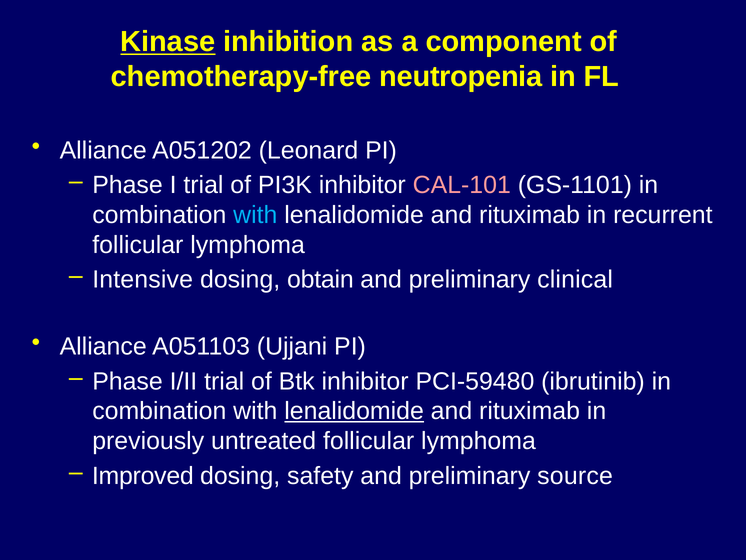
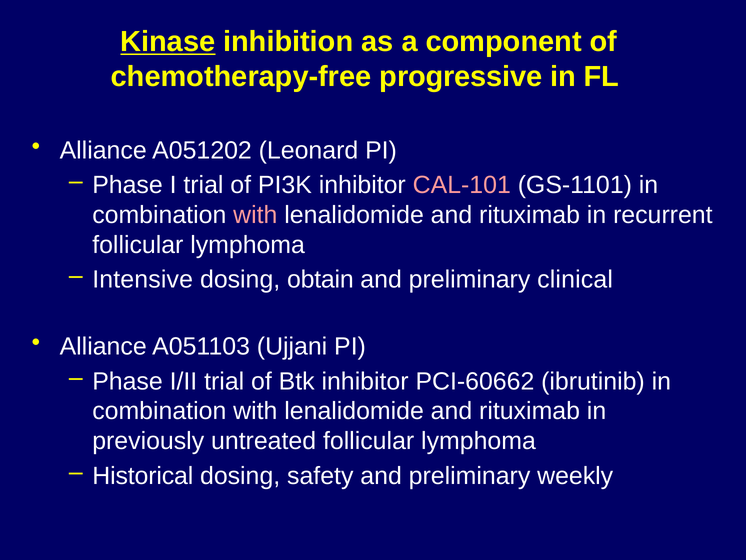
neutropenia: neutropenia -> progressive (461, 77)
with colour: light blue -> pink (255, 215)
PCI-59480: PCI-59480 -> PCI-60662 (475, 381)
lenalidomide underline: present -> none (354, 411)
Improved: Improved -> Historical (143, 476)
source: source -> weekly (575, 476)
